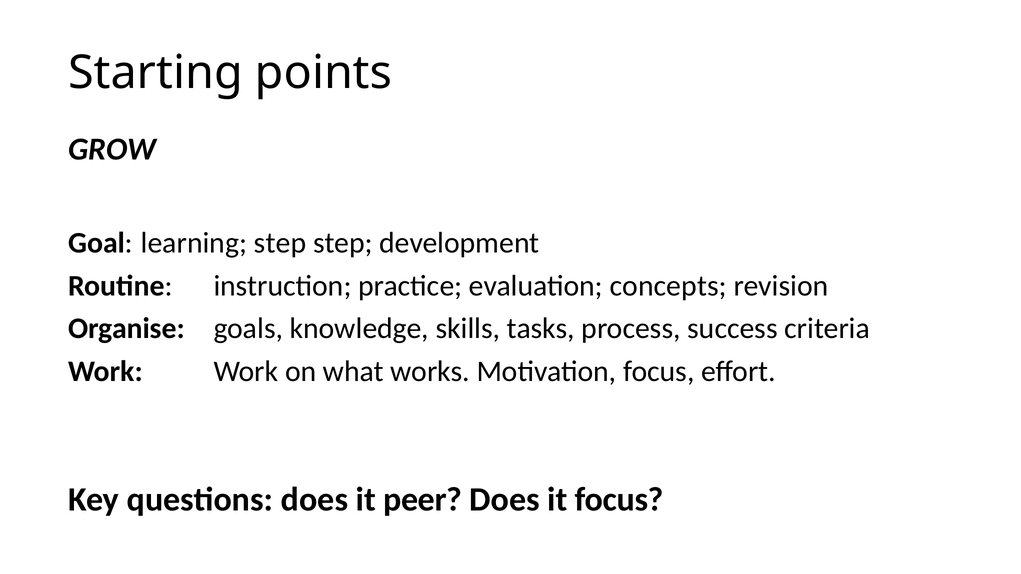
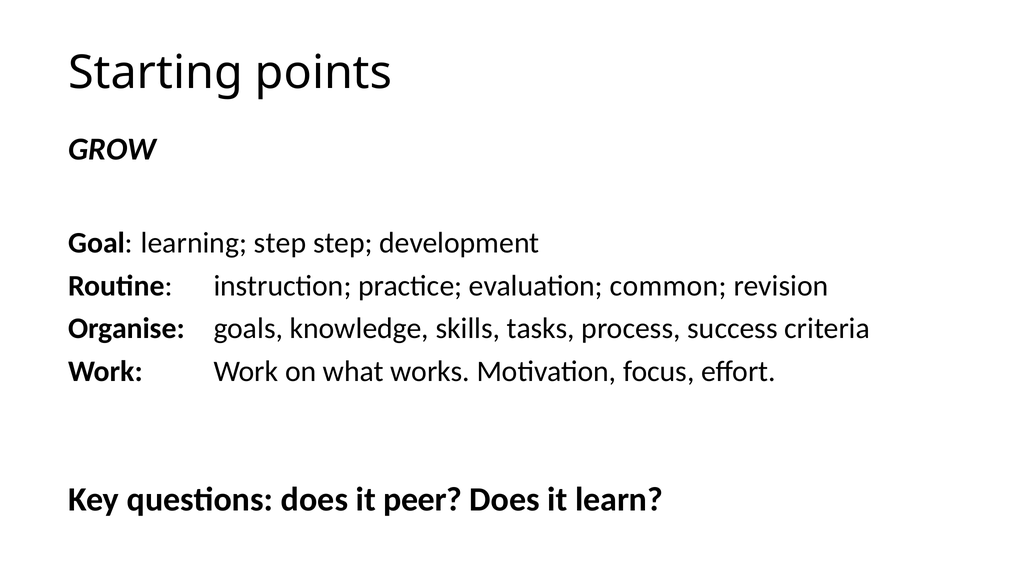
concepts: concepts -> common (668, 286)
it focus: focus -> learn (619, 500)
